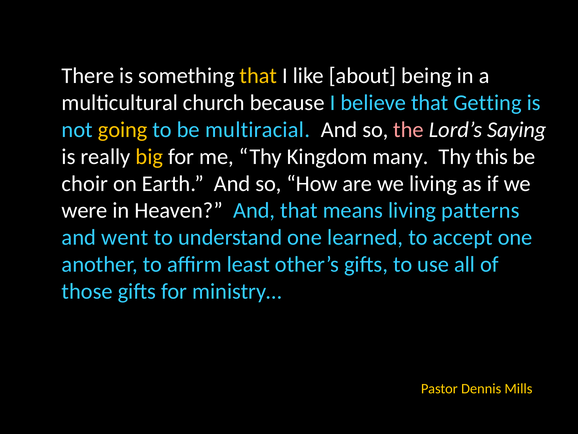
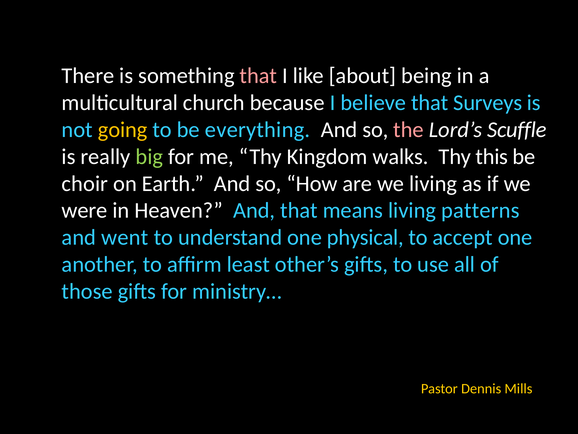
that colour: yellow -> pink (258, 76)
Getting: Getting -> Surveys (488, 103)
multiracial: multiracial -> everything (258, 130)
Saying: Saying -> Scuffle (517, 130)
big colour: yellow -> light green (149, 156)
many: many -> walks (400, 156)
learned: learned -> physical (365, 237)
